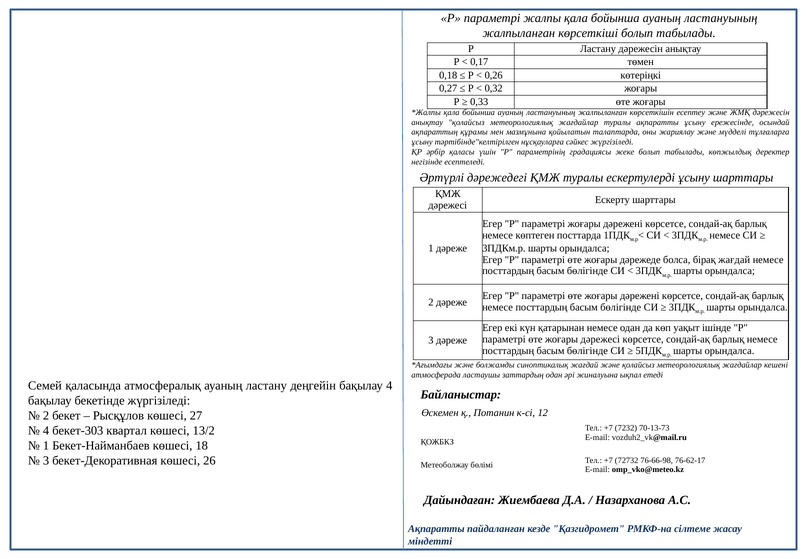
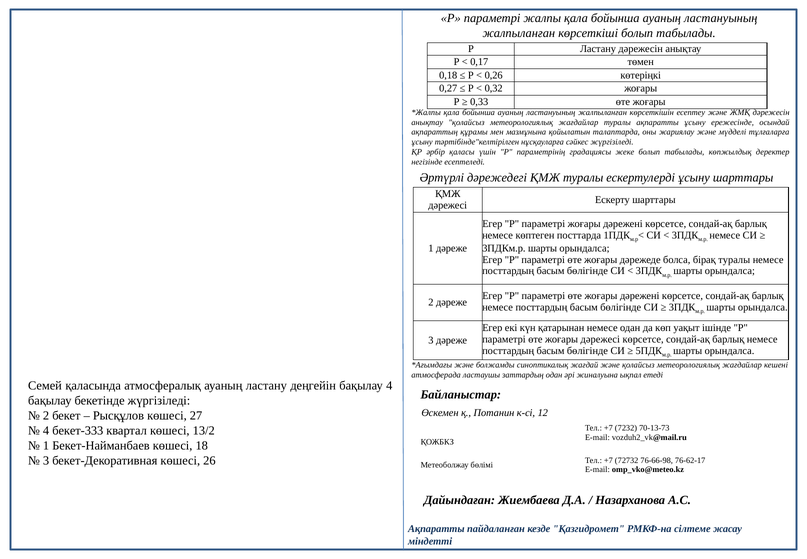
бірақ жағдай: жағдай -> туралы (734, 260)
бекет-303: бекет-303 -> бекет-333 (78, 430)
